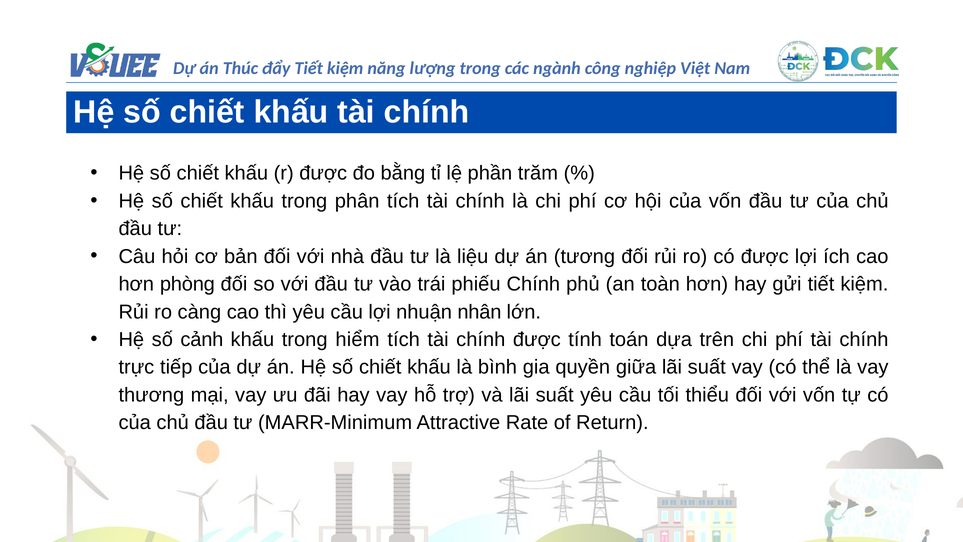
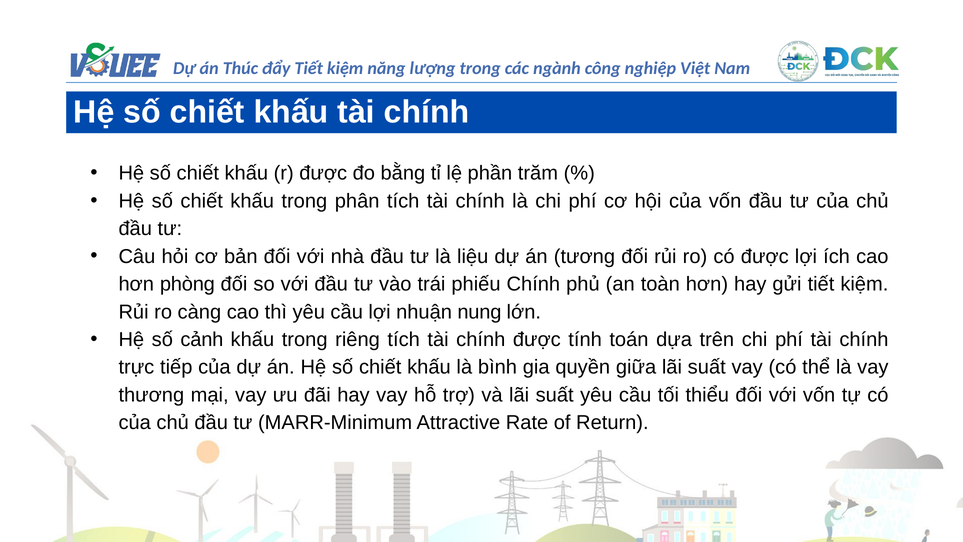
nhân: nhân -> nung (479, 312)
hiểm: hiểm -> riêng (358, 339)
